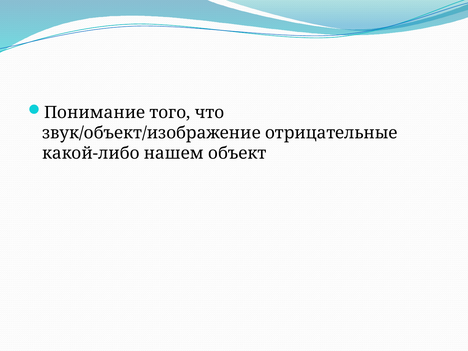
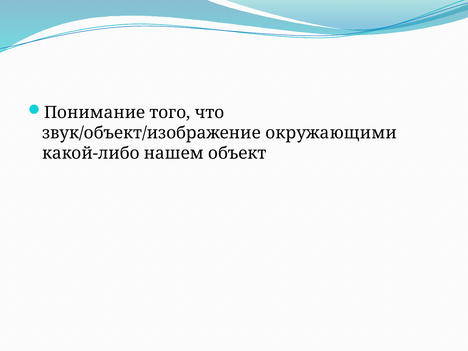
отрицательные: отрицательные -> окружающими (331, 133)
